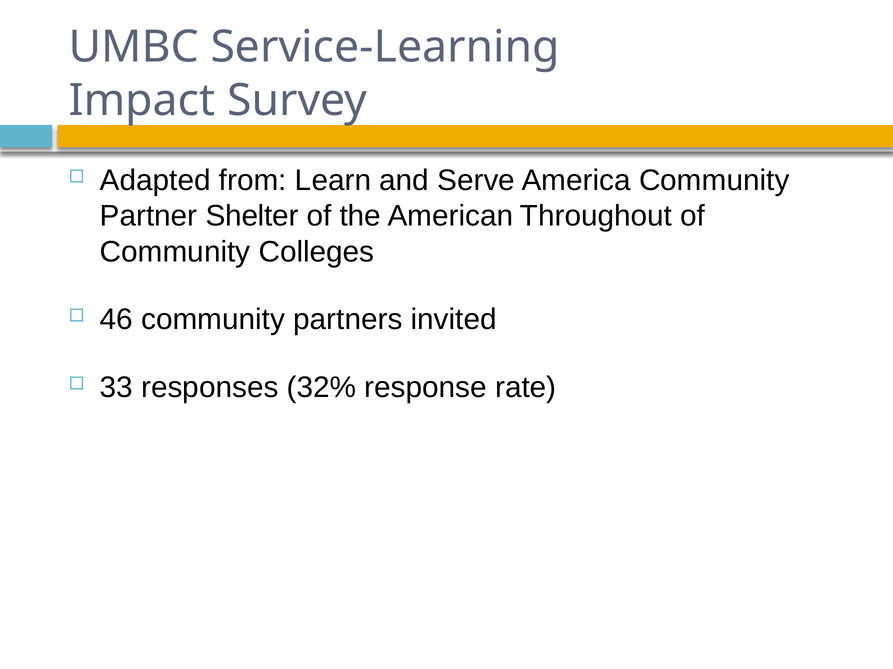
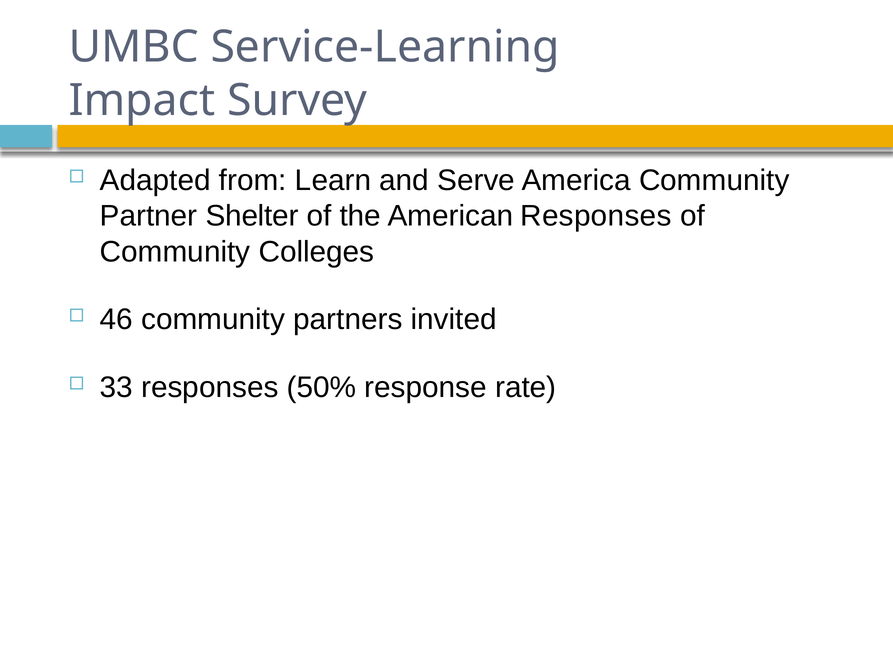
American Throughout: Throughout -> Responses (596, 216)
32%: 32% -> 50% (322, 388)
